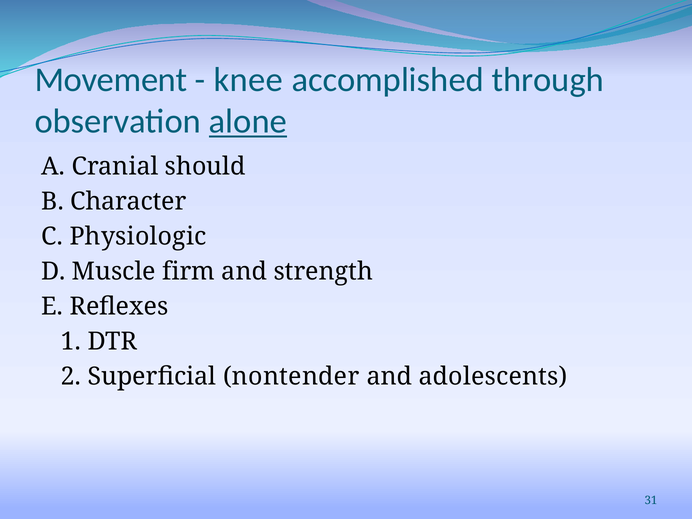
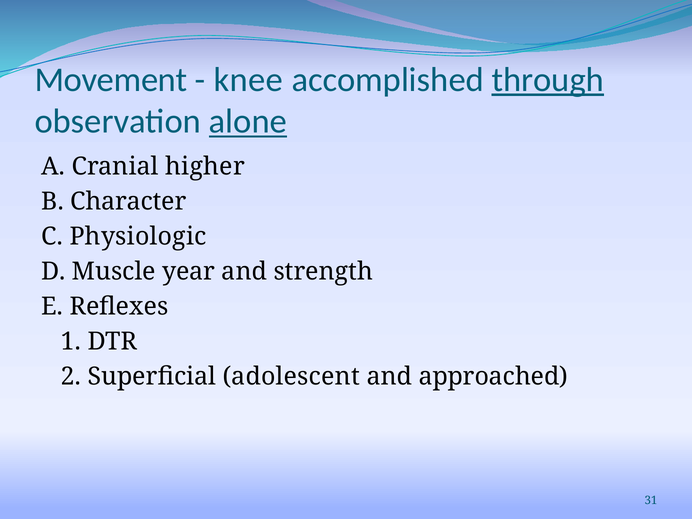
through underline: none -> present (548, 80)
should: should -> higher (205, 167)
firm: firm -> year (189, 271)
nontender: nontender -> adolescent (291, 376)
adolescents: adolescents -> approached (493, 376)
